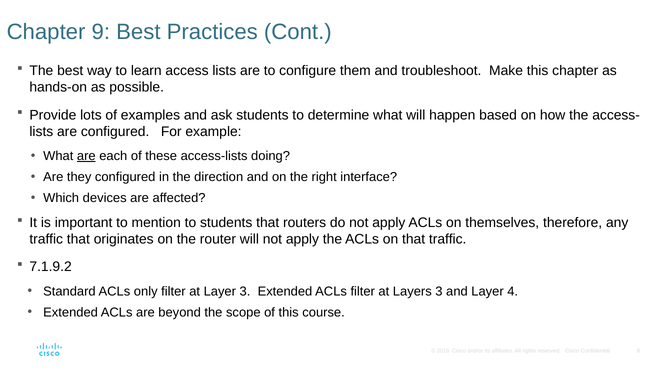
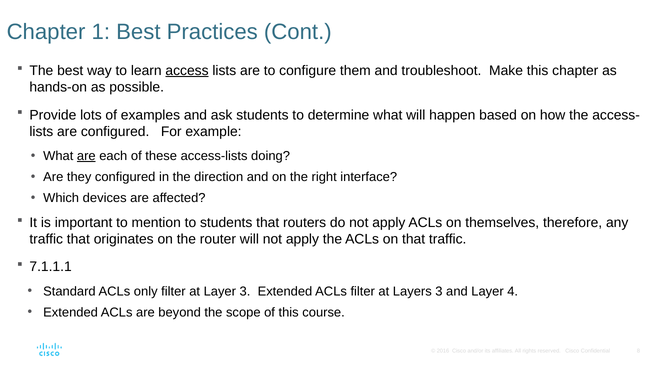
9: 9 -> 1 (101, 32)
access underline: none -> present (187, 71)
7.1.9.2: 7.1.9.2 -> 7.1.1.1 (51, 267)
